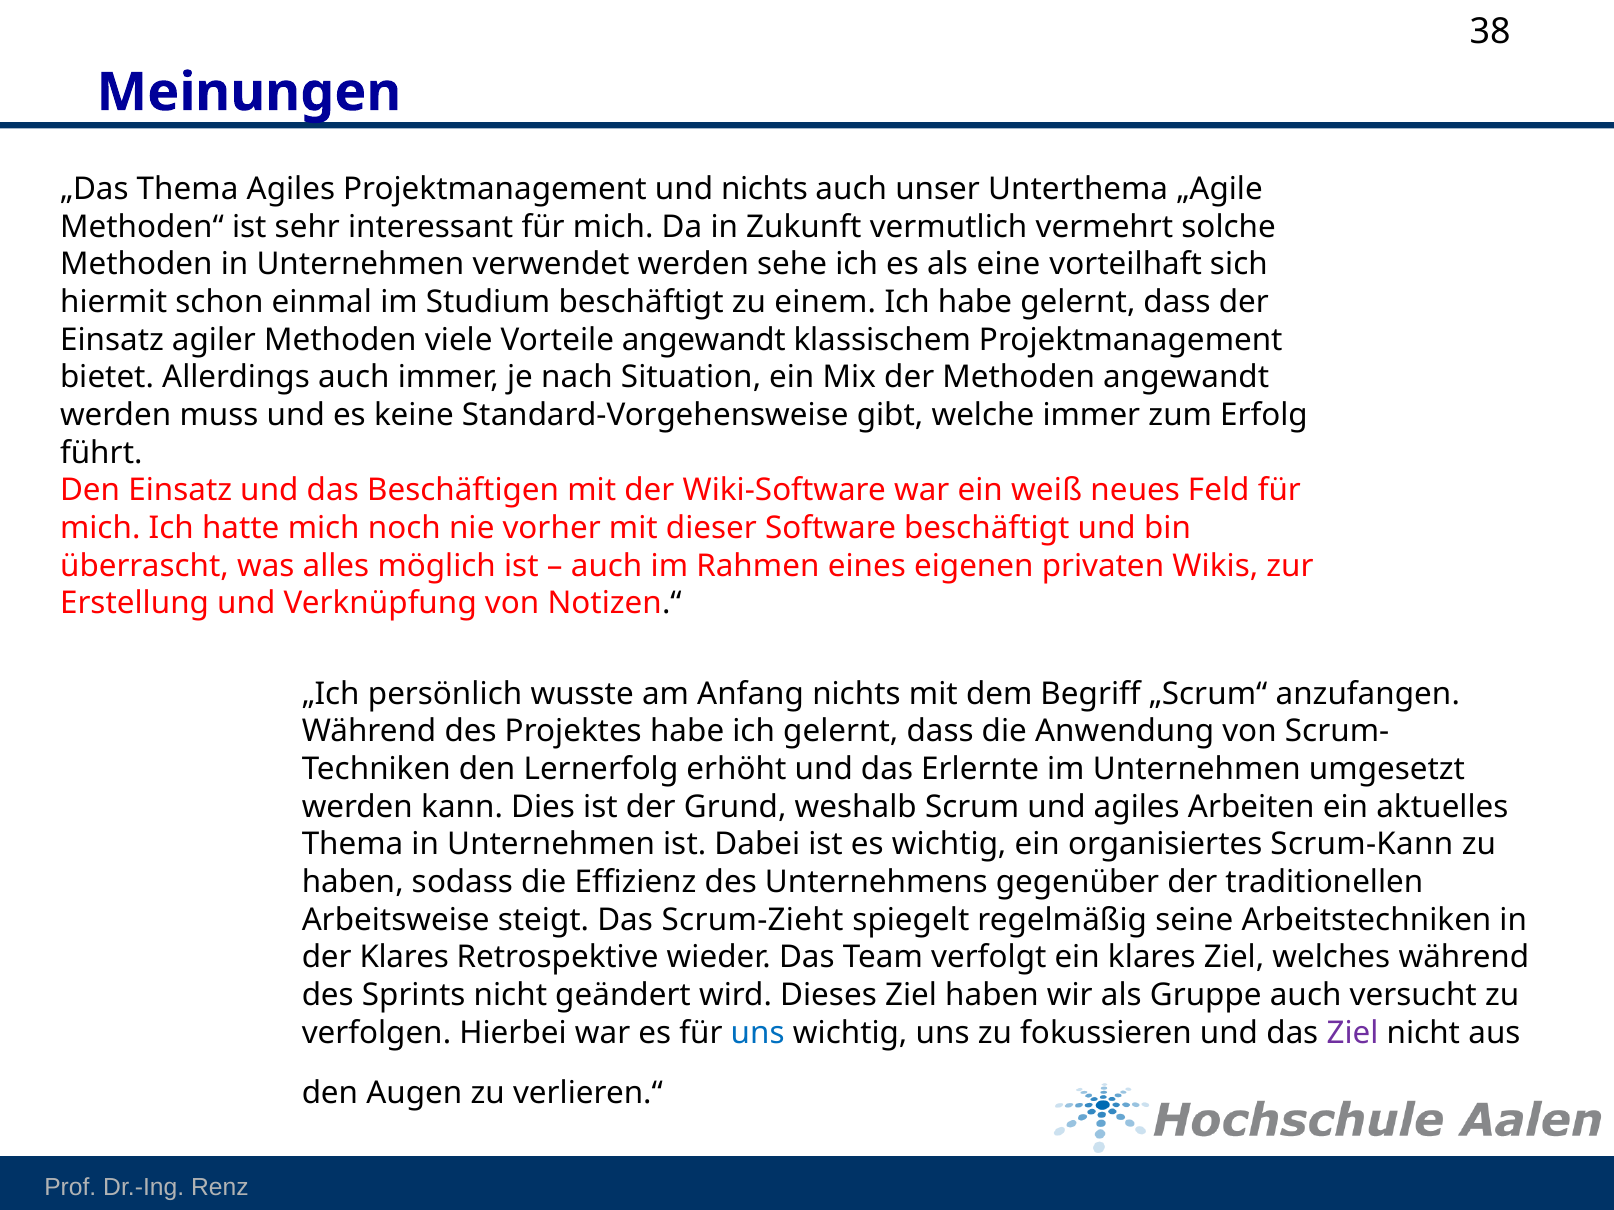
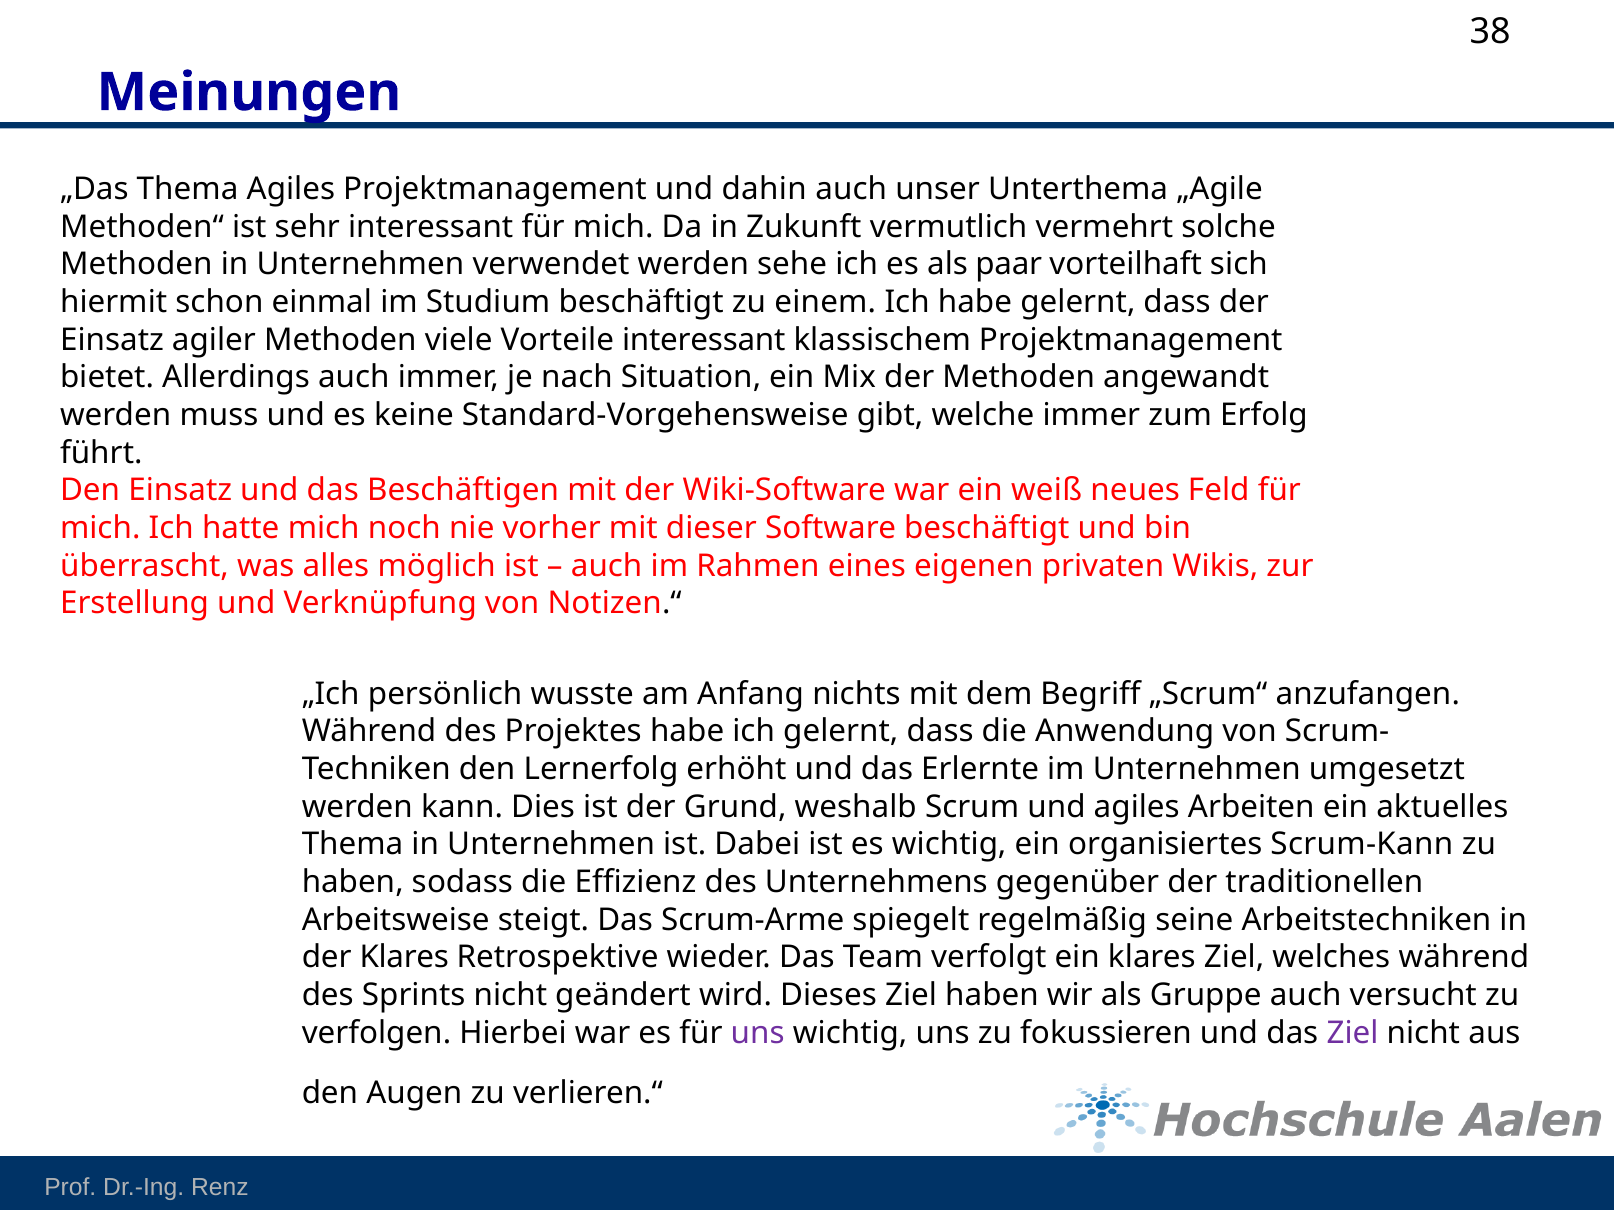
und nichts: nichts -> dahin (764, 189)
eine: eine -> paar (1009, 265)
Vorteile angewandt: angewandt -> interessant (704, 340)
Scrum-Zieht: Scrum-Zieht -> Scrum-Arme (753, 920)
uns colour: blue -> purple (758, 1033)
